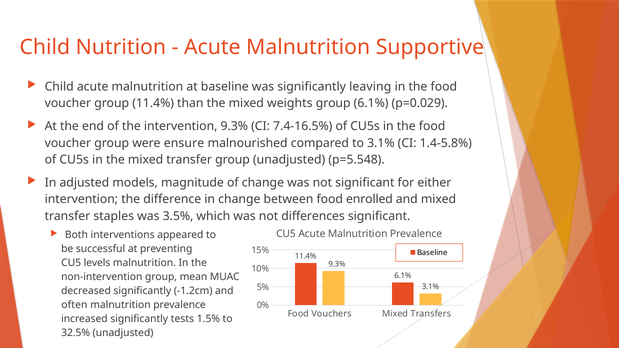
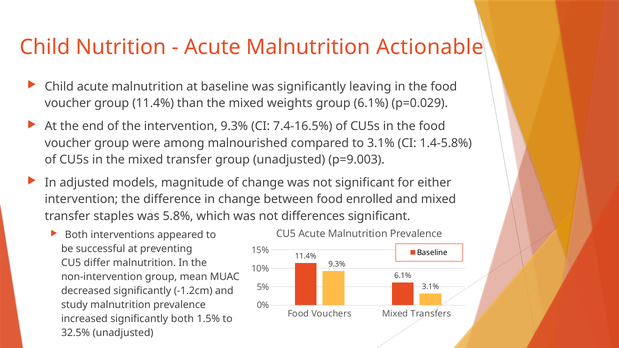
Supportive: Supportive -> Actionable (430, 47)
ensure: ensure -> among (184, 143)
p=5.548: p=5.548 -> p=9.003 (357, 160)
3.5%: 3.5% -> 5.8% (178, 216)
levels: levels -> differ (97, 263)
often: often -> study (74, 305)
significantly tests: tests -> both (182, 319)
